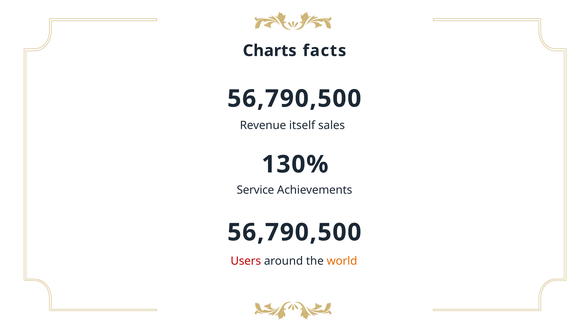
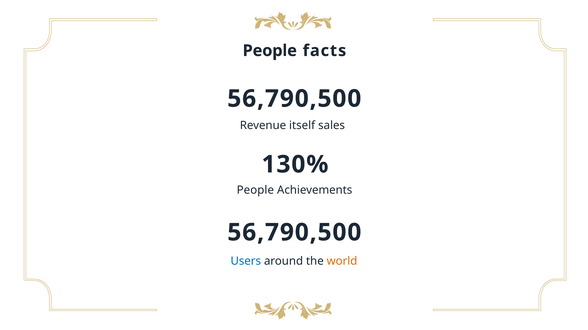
Charts: Charts -> People (270, 51)
Service: Service -> People (255, 191)
Users colour: red -> blue (246, 262)
